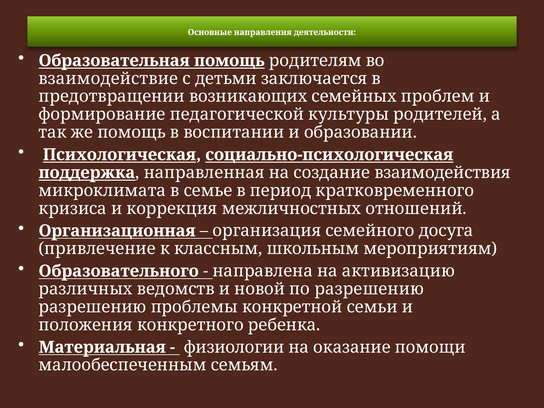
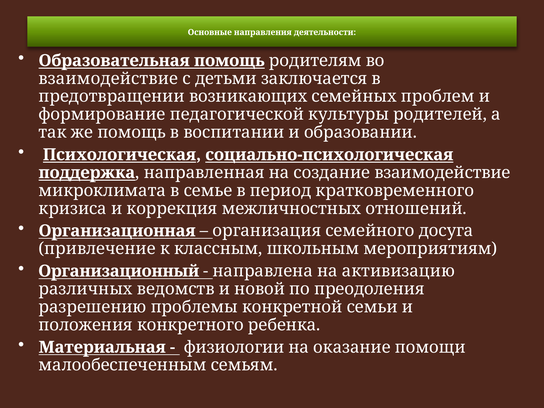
создание взаимодействия: взаимодействия -> взаимодействие (442, 173)
Образовательного: Образовательного -> Организационный (119, 271)
по разрешению: разрешению -> преодоления (369, 289)
